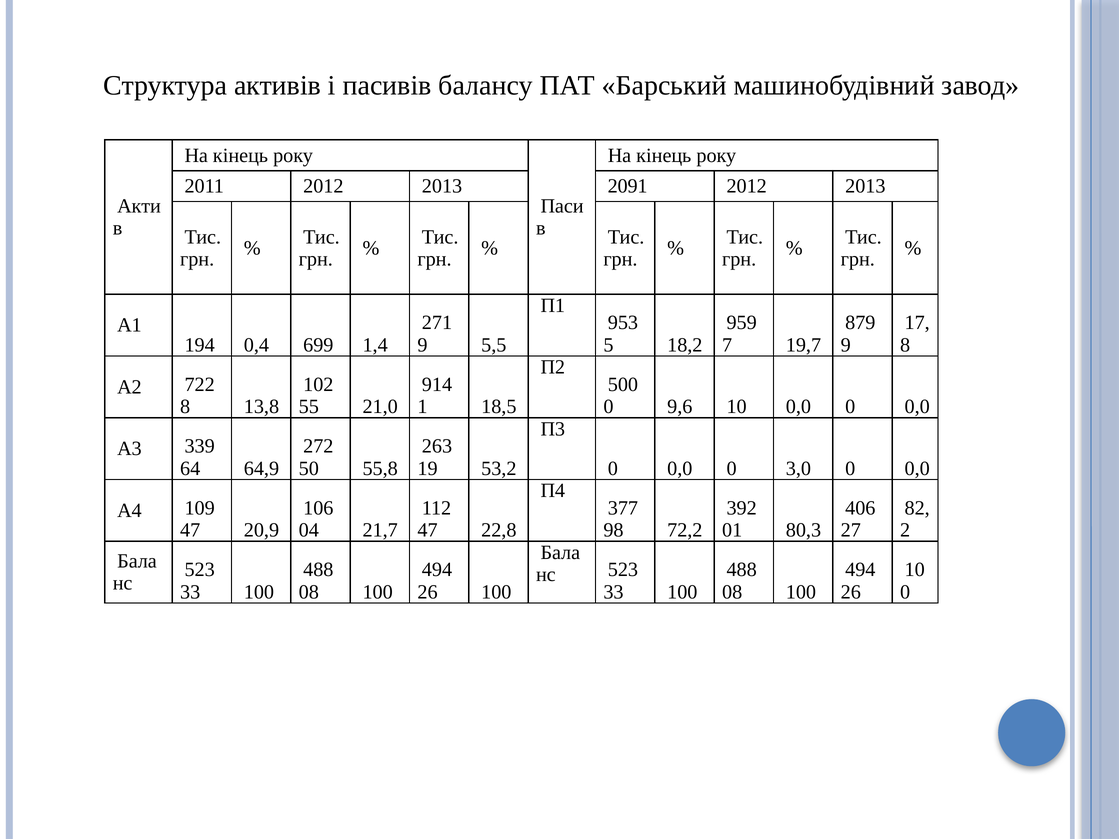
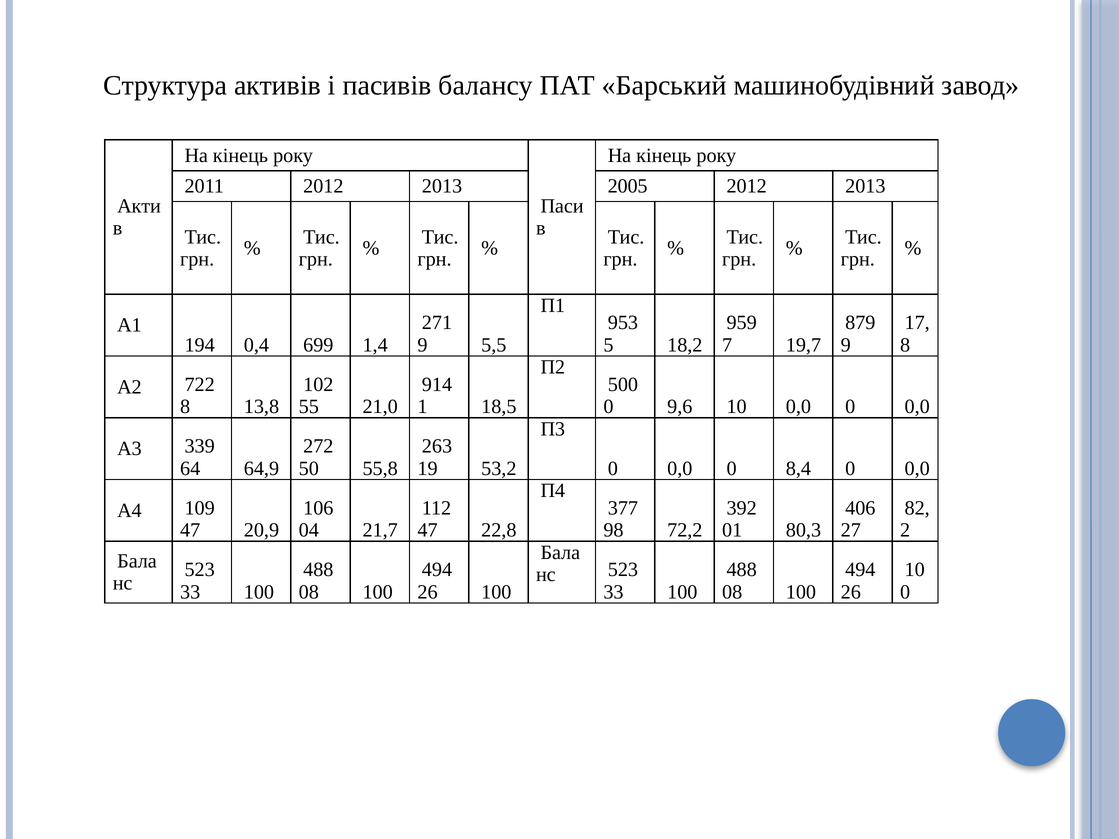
2091: 2091 -> 2005 (628, 186)
3,0: 3,0 -> 8,4 (798, 469)
